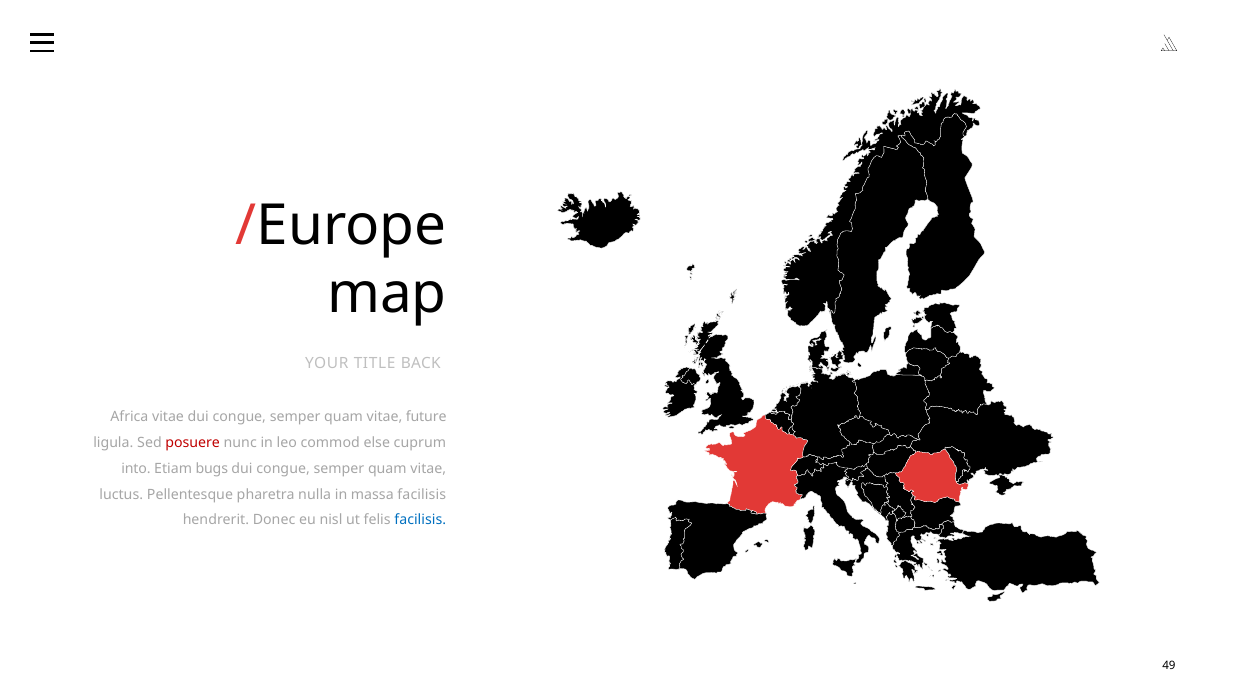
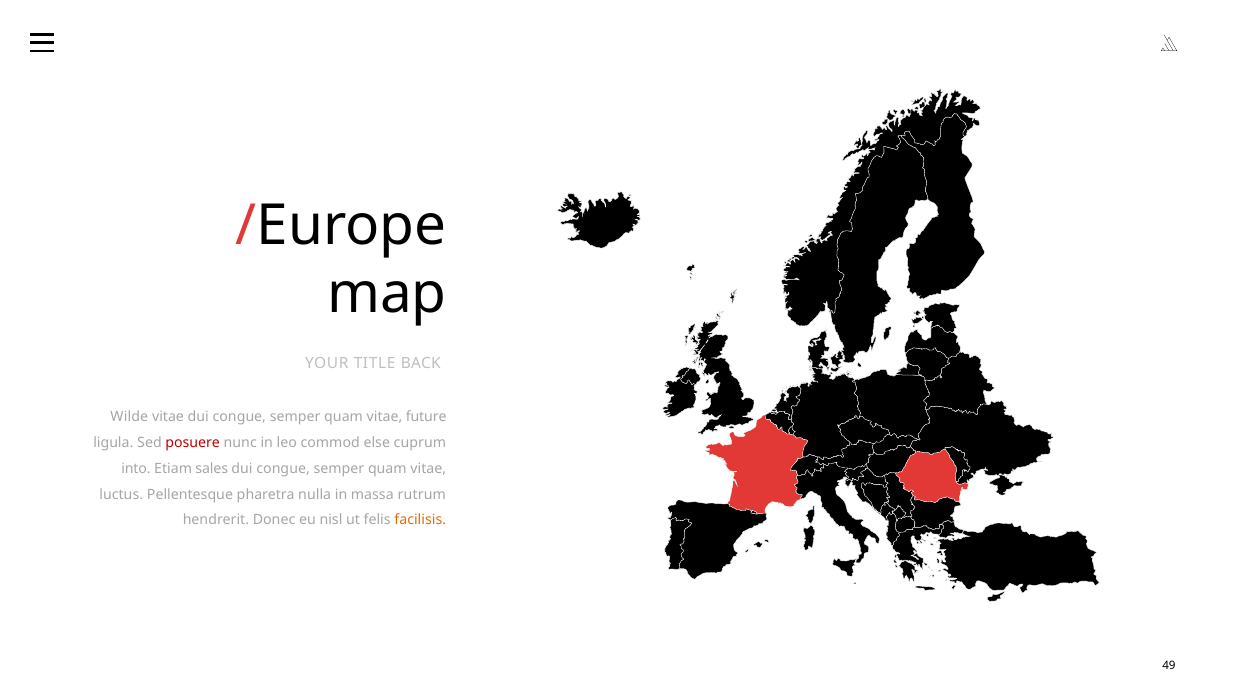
Africa: Africa -> Wilde (129, 417)
bugs: bugs -> sales (212, 469)
massa facilisis: facilisis -> rutrum (422, 494)
facilisis colour: blue -> orange (420, 520)
